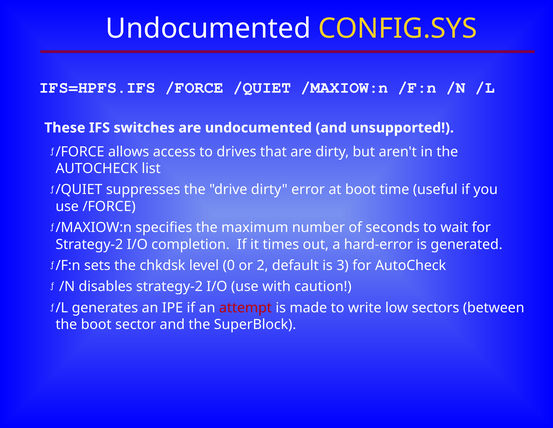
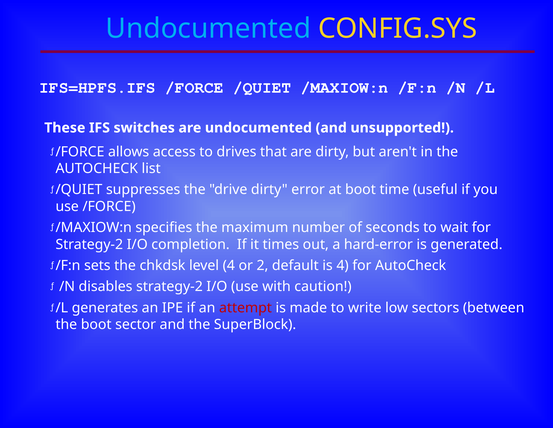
Undocumented colour: white -> light blue (208, 29)
level 0: 0 -> 4 (229, 265)
is 3: 3 -> 4 (343, 265)
